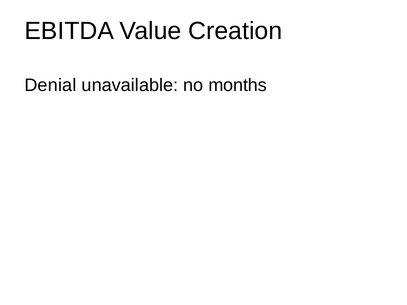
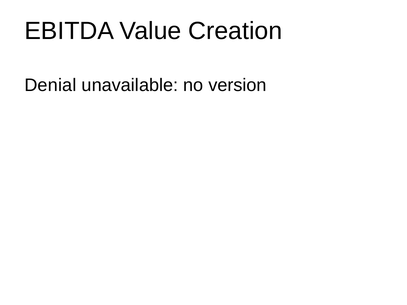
months: months -> version (238, 85)
